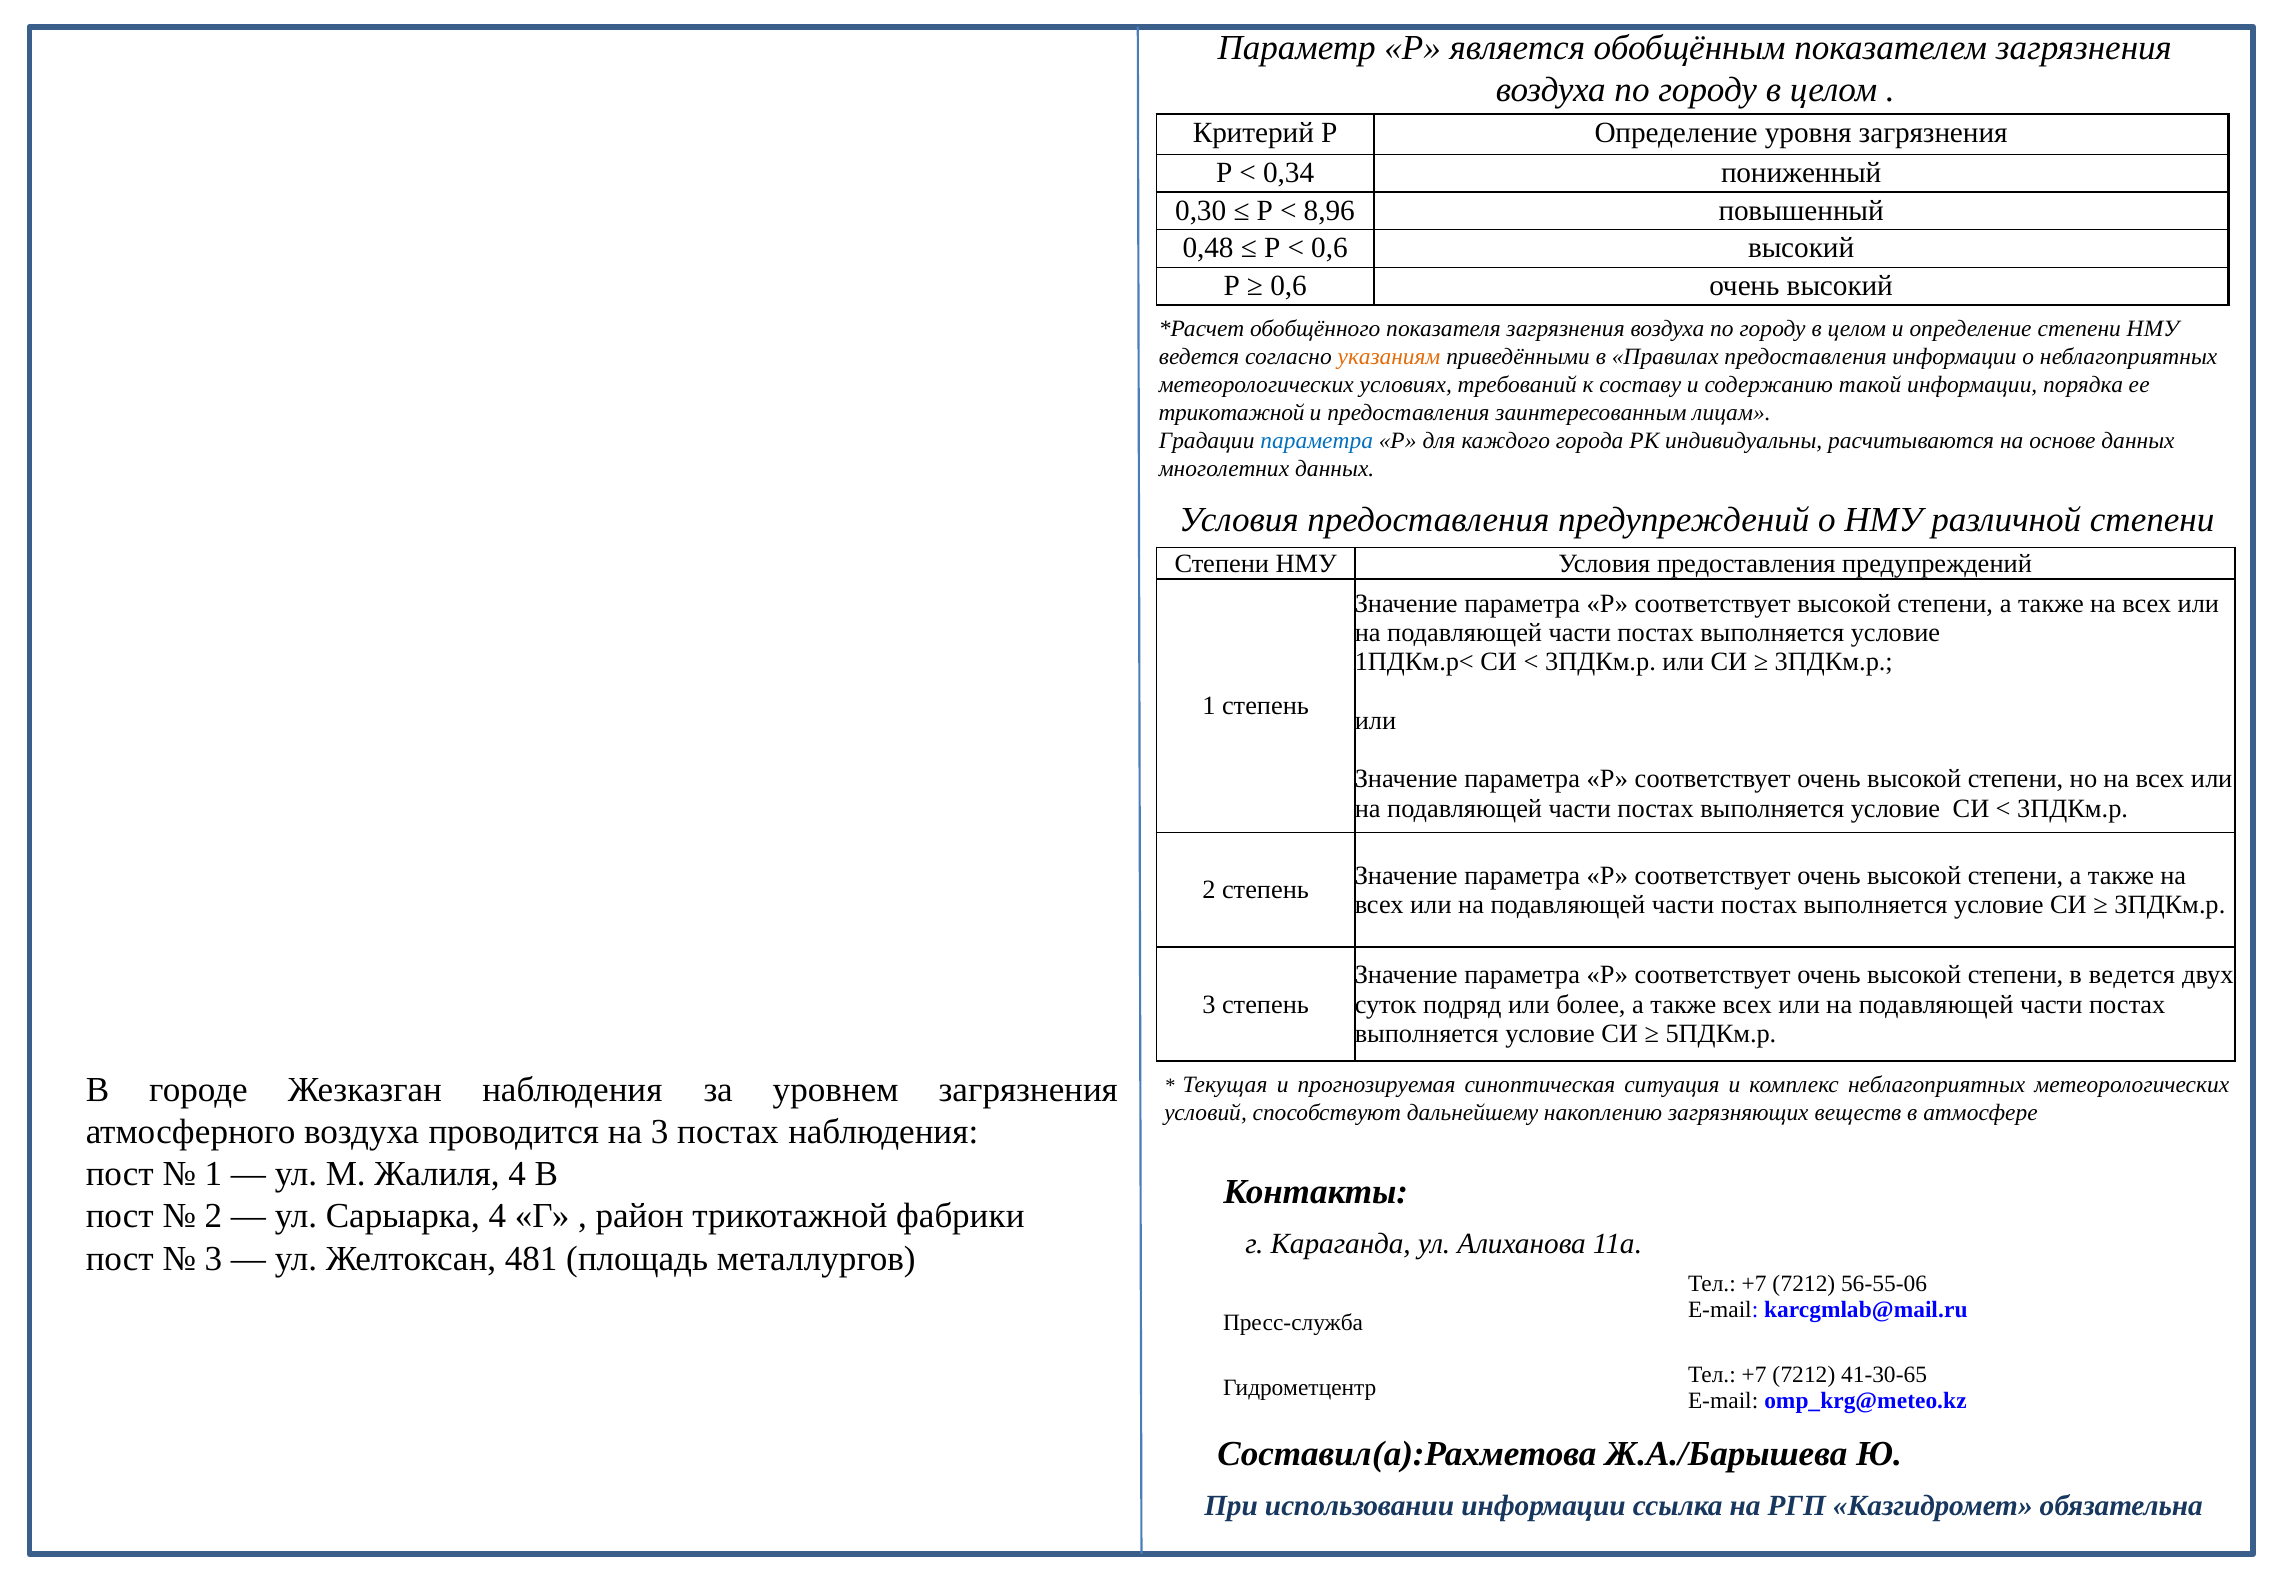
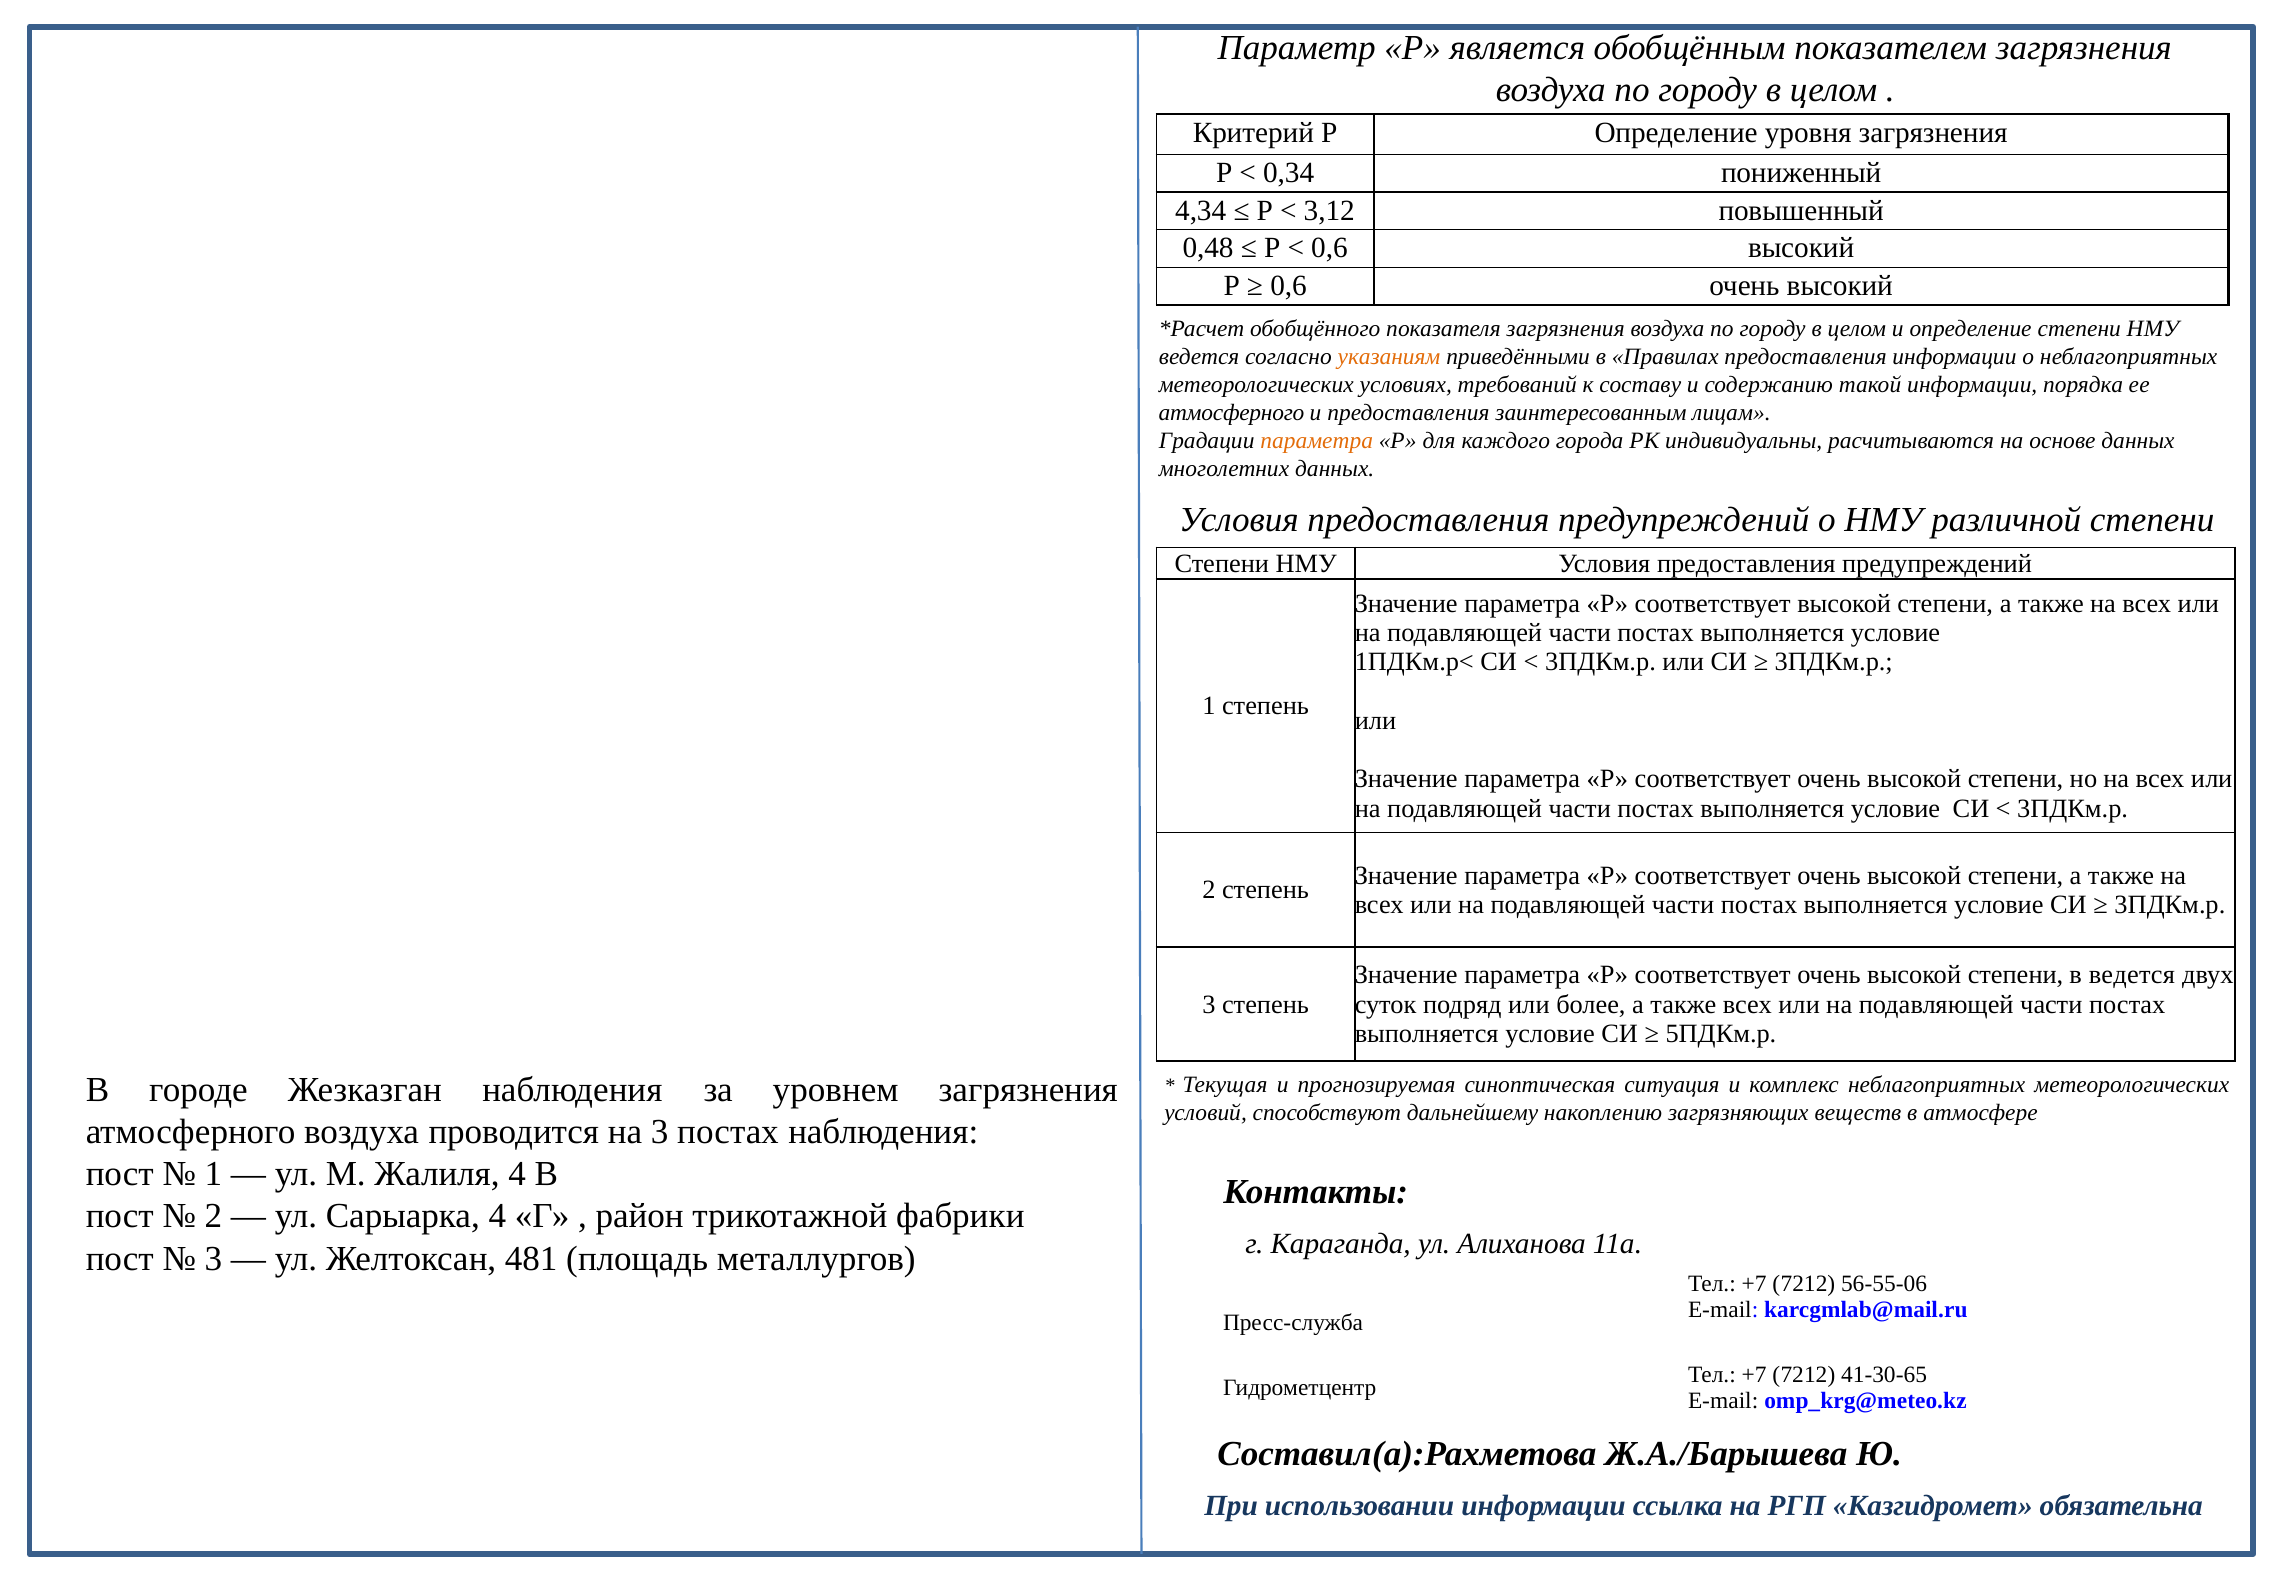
0,30: 0,30 -> 4,34 (1201, 210)
8,96: 8,96 -> 3,12 (1329, 210)
трикотажной: трикотажной -> атмосферного (1231, 413)
параметра colour: blue -> orange (1317, 441)
